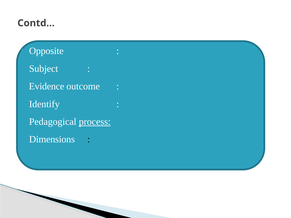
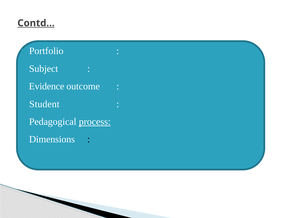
Contd… underline: none -> present (36, 23)
Opposite: Opposite -> Portfolio (46, 51)
Identify: Identify -> Student (44, 104)
